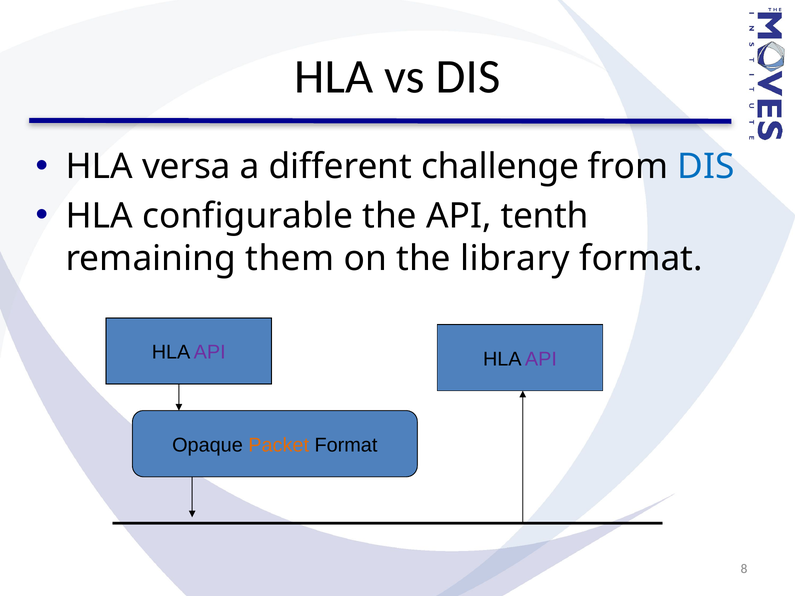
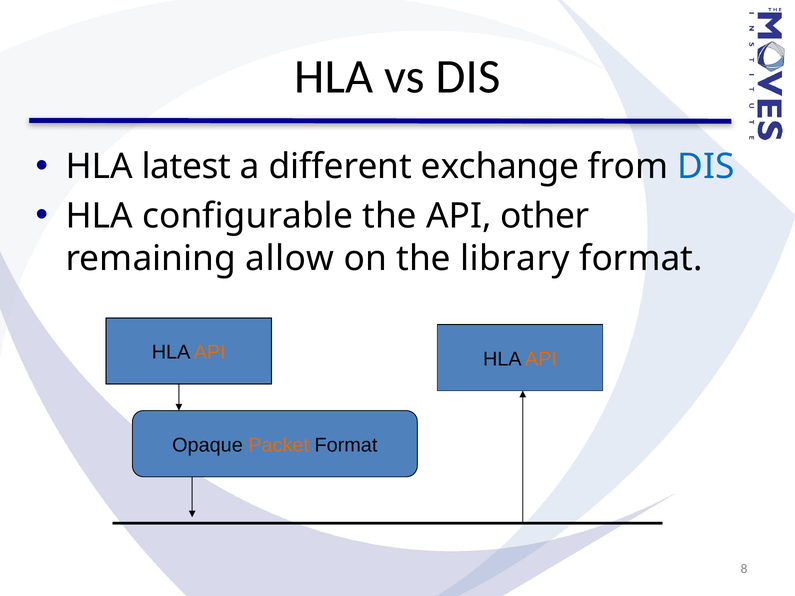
versa: versa -> latest (186, 167)
challenge: challenge -> exchange (500, 167)
tenth: tenth -> other (545, 216)
them: them -> allow (290, 259)
API colour: purple -> orange (210, 353)
API colour: purple -> orange (541, 359)
